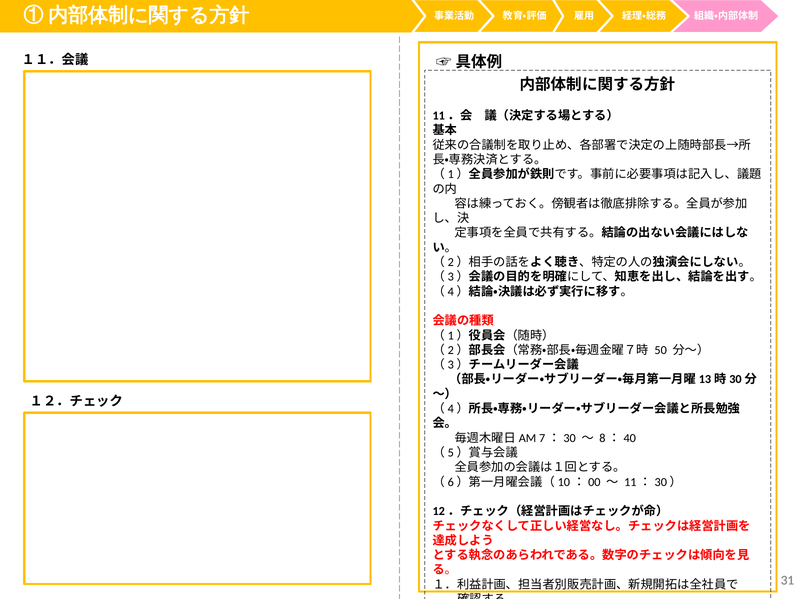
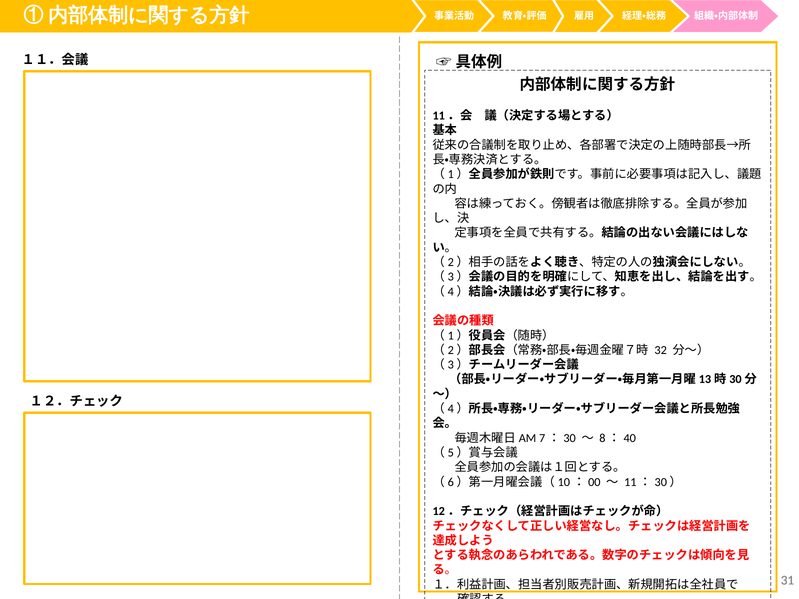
50: 50 -> 32 (661, 350)
